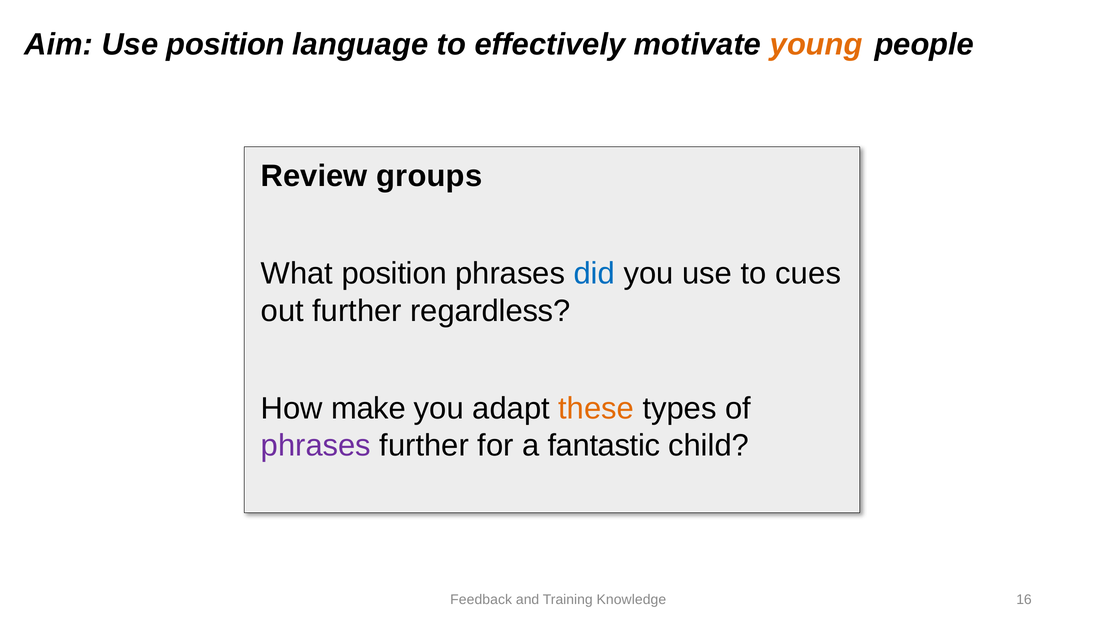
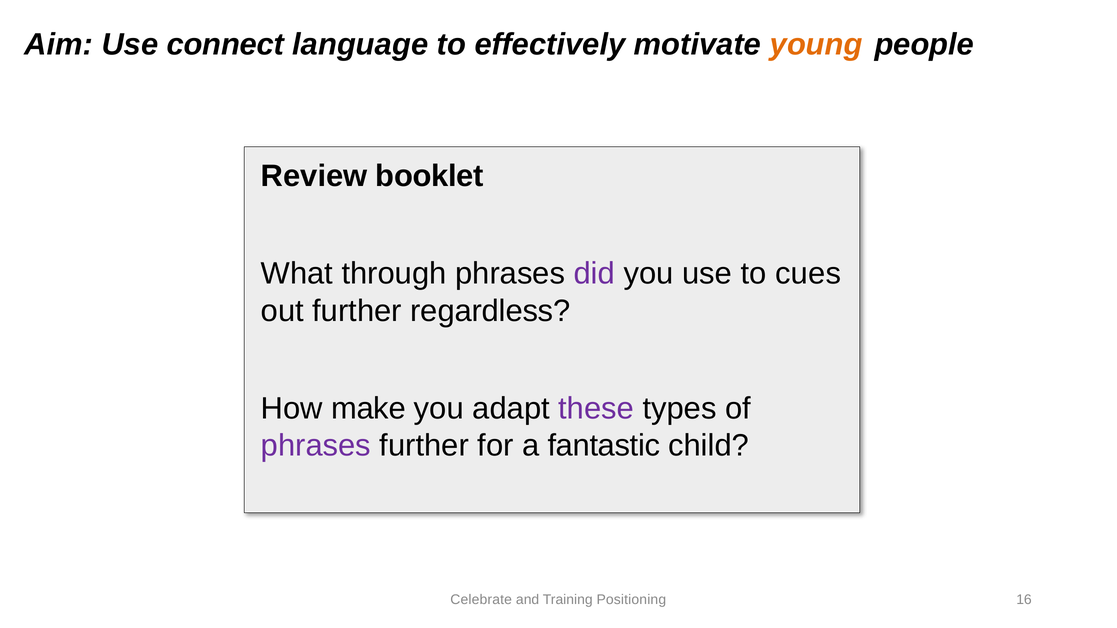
Use position: position -> connect (225, 45)
groups: groups -> booklet (429, 176)
What position: position -> through (394, 274)
did colour: blue -> purple (594, 274)
these colour: orange -> purple (596, 409)
Feedback: Feedback -> Celebrate (481, 600)
Knowledge: Knowledge -> Positioning (631, 600)
